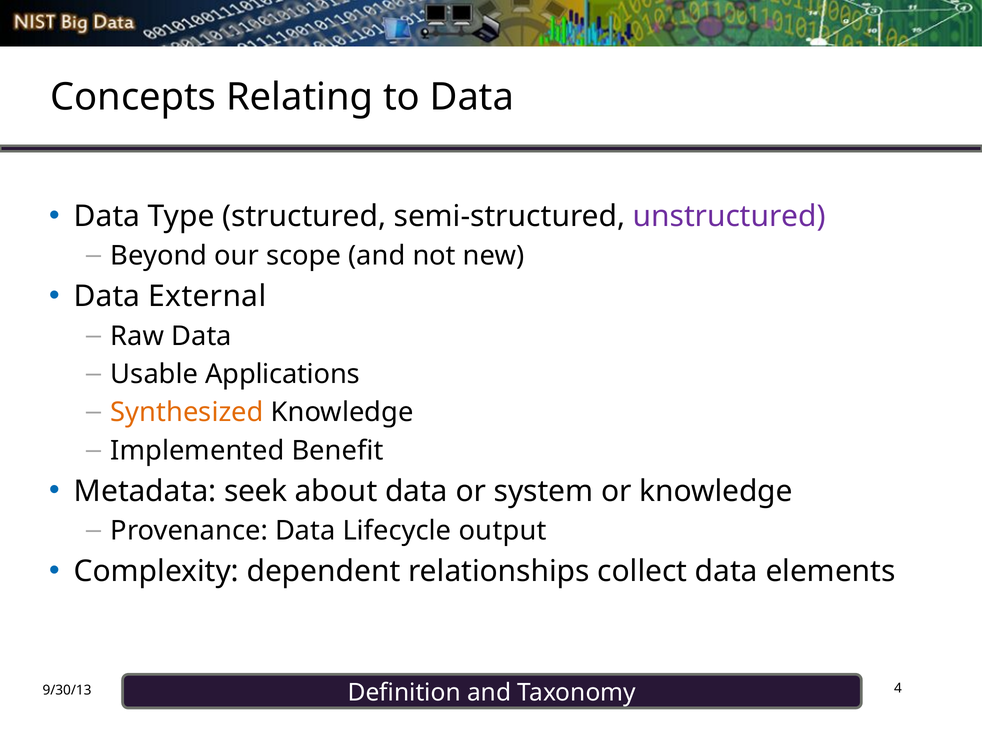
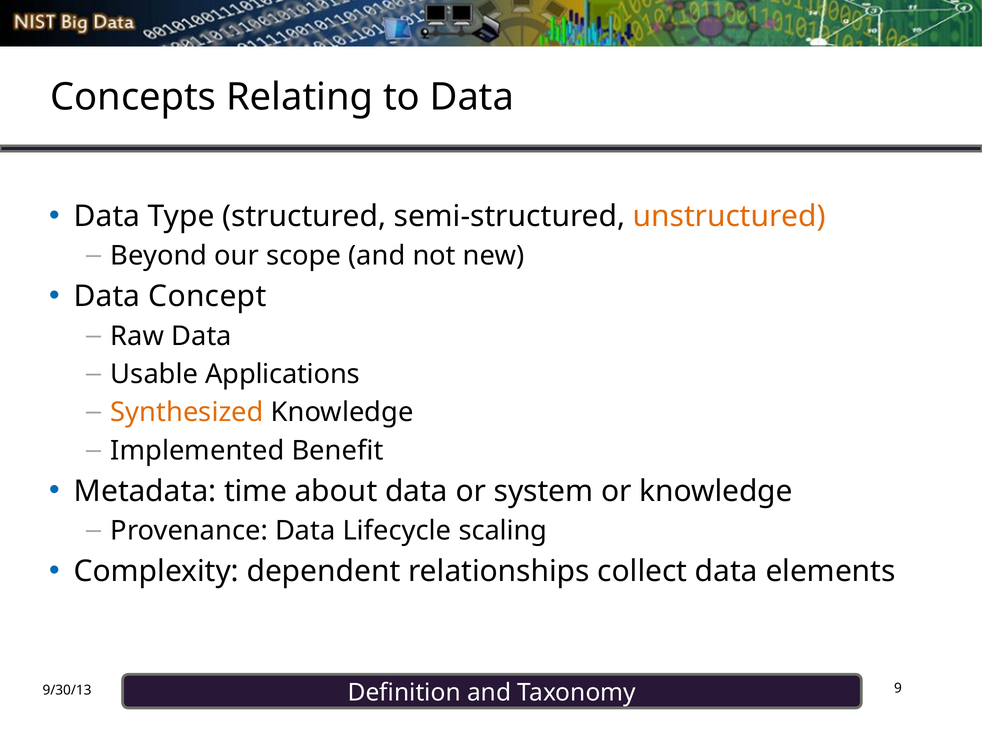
unstructured colour: purple -> orange (729, 217)
External: External -> Concept (207, 297)
seek: seek -> time (256, 491)
output: output -> scaling (503, 531)
4: 4 -> 9 (898, 689)
